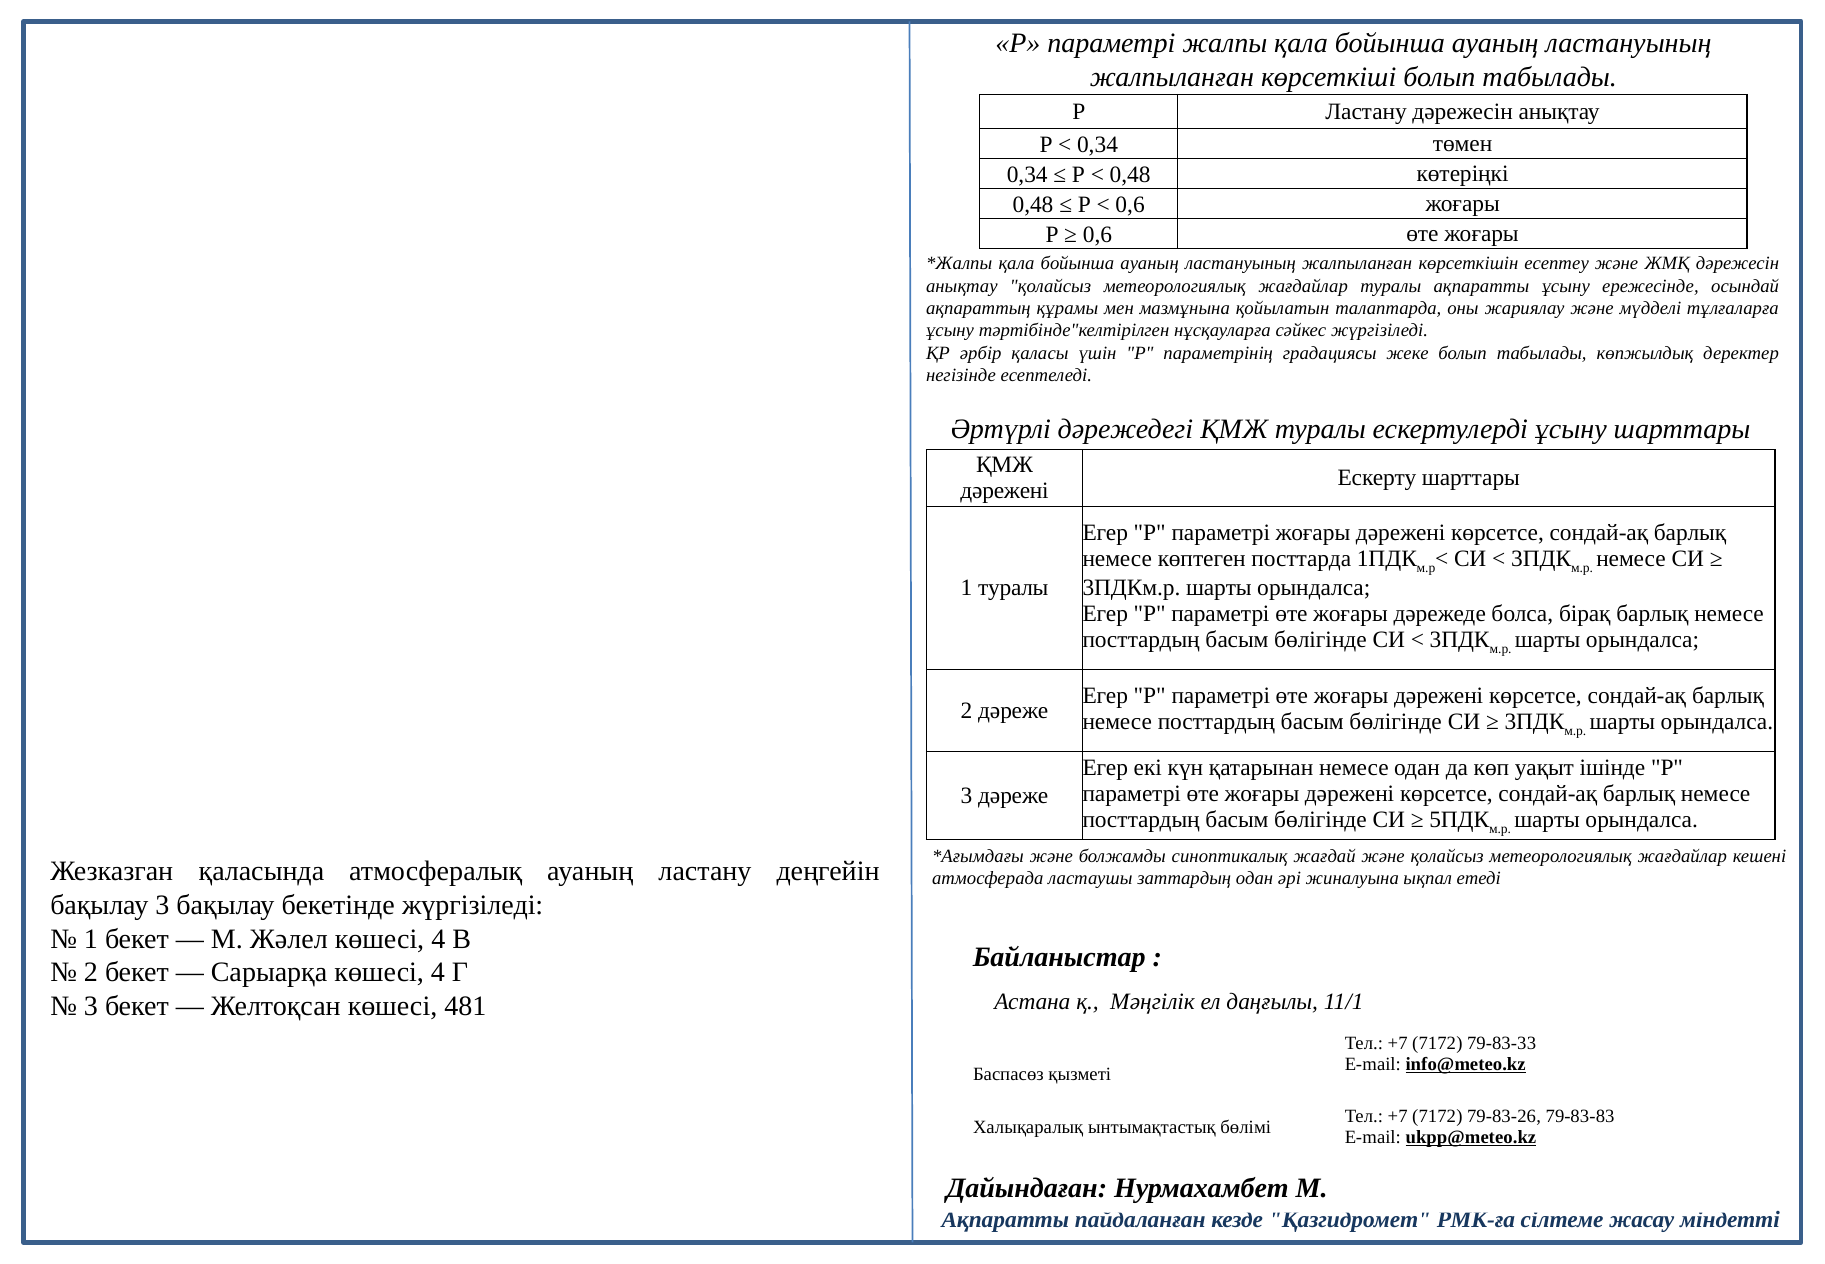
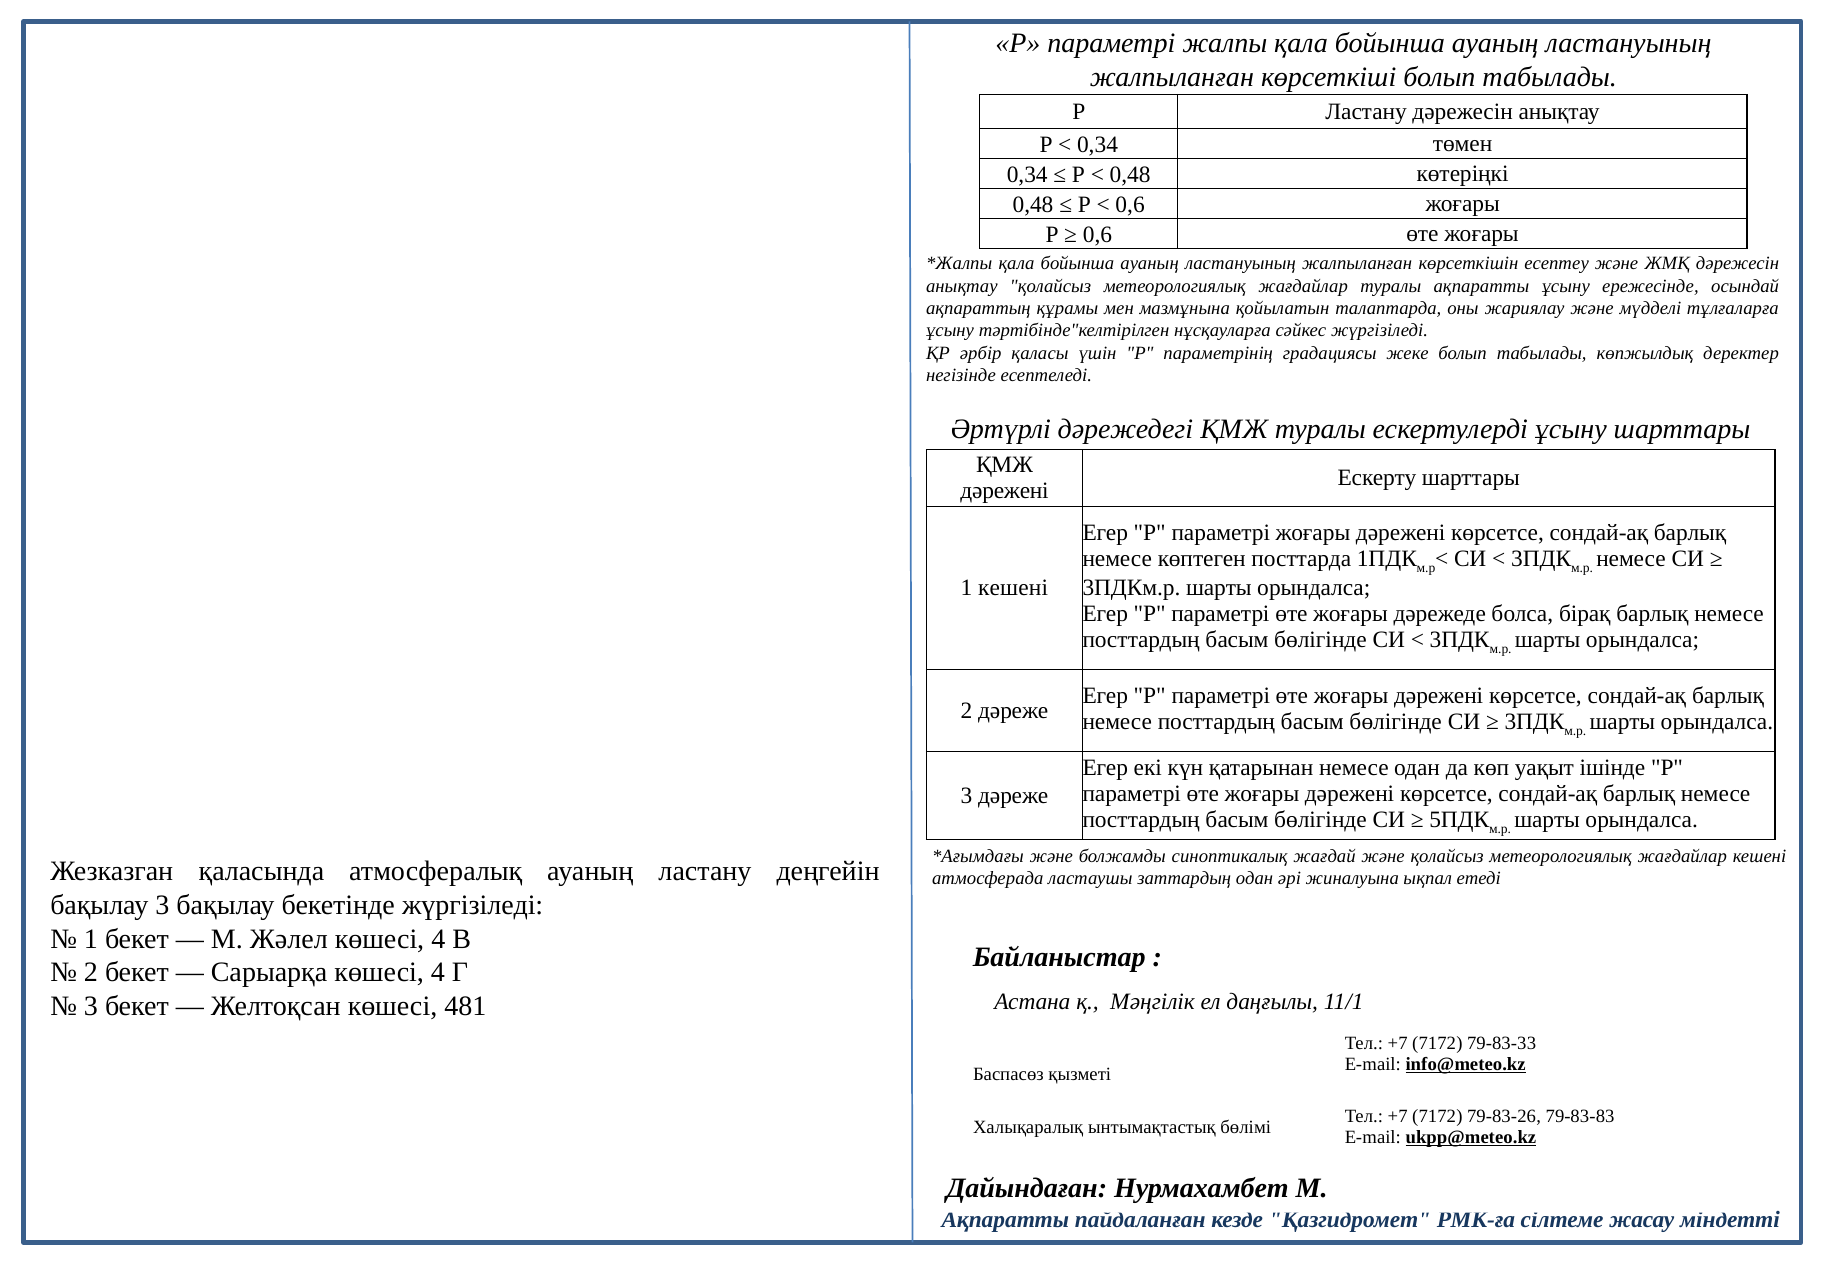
1 туралы: туралы -> кешені (1013, 588)
